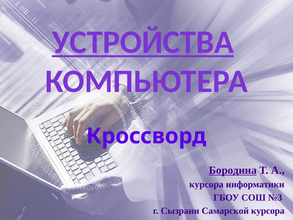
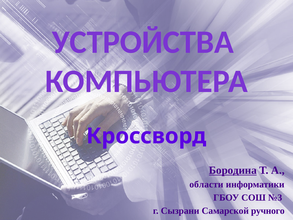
УСТРОЙСТВА underline: present -> none (143, 42)
курсора: курсора -> области (206, 184)
Самарской курсора: курсора -> ручного (268, 211)
